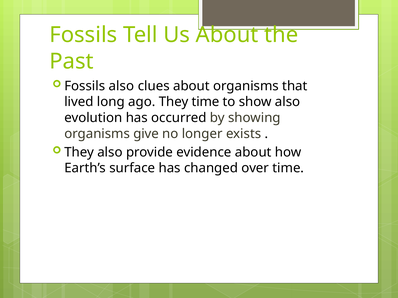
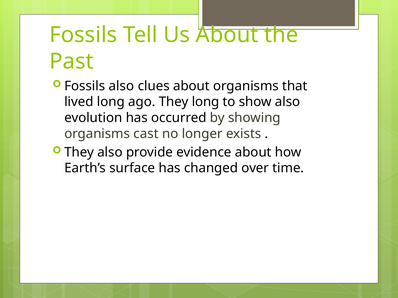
They time: time -> long (206, 102)
give: give -> cast (146, 134)
